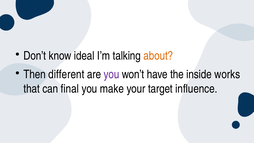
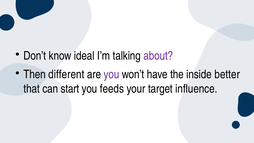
about colour: orange -> purple (158, 56)
works: works -> better (227, 74)
final: final -> start (70, 89)
make: make -> feeds (112, 89)
